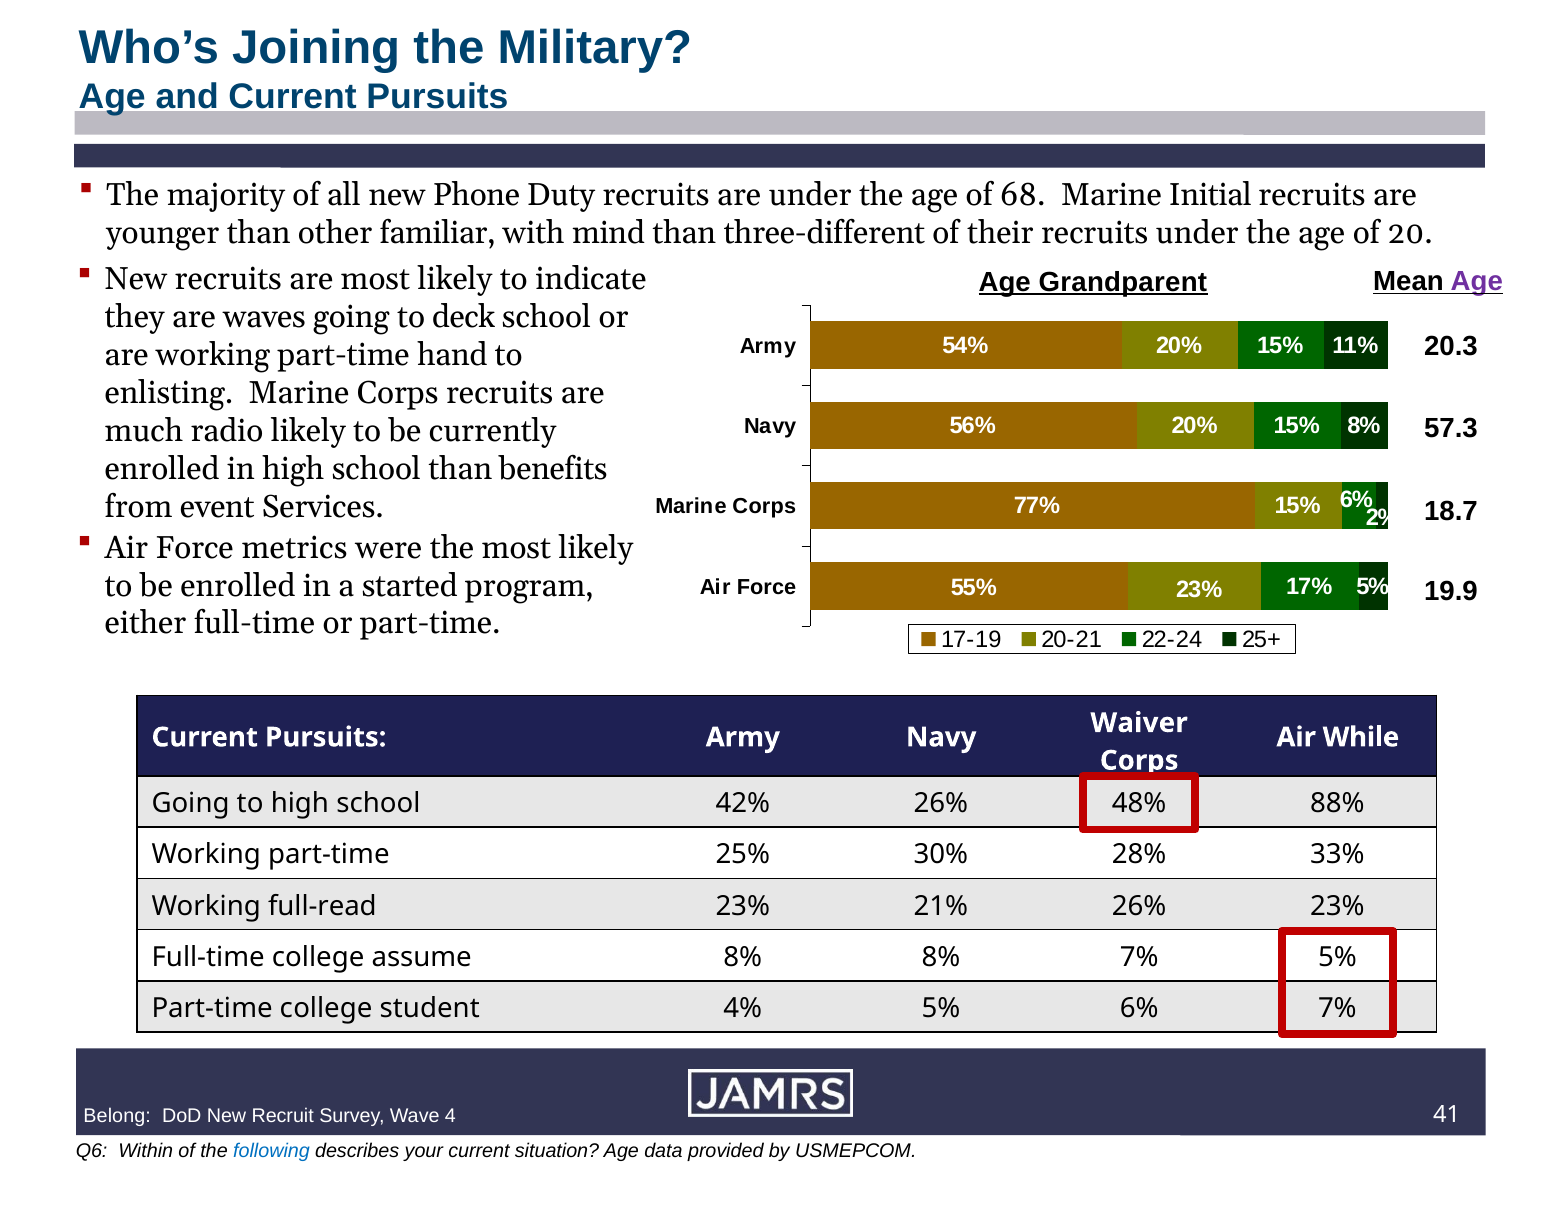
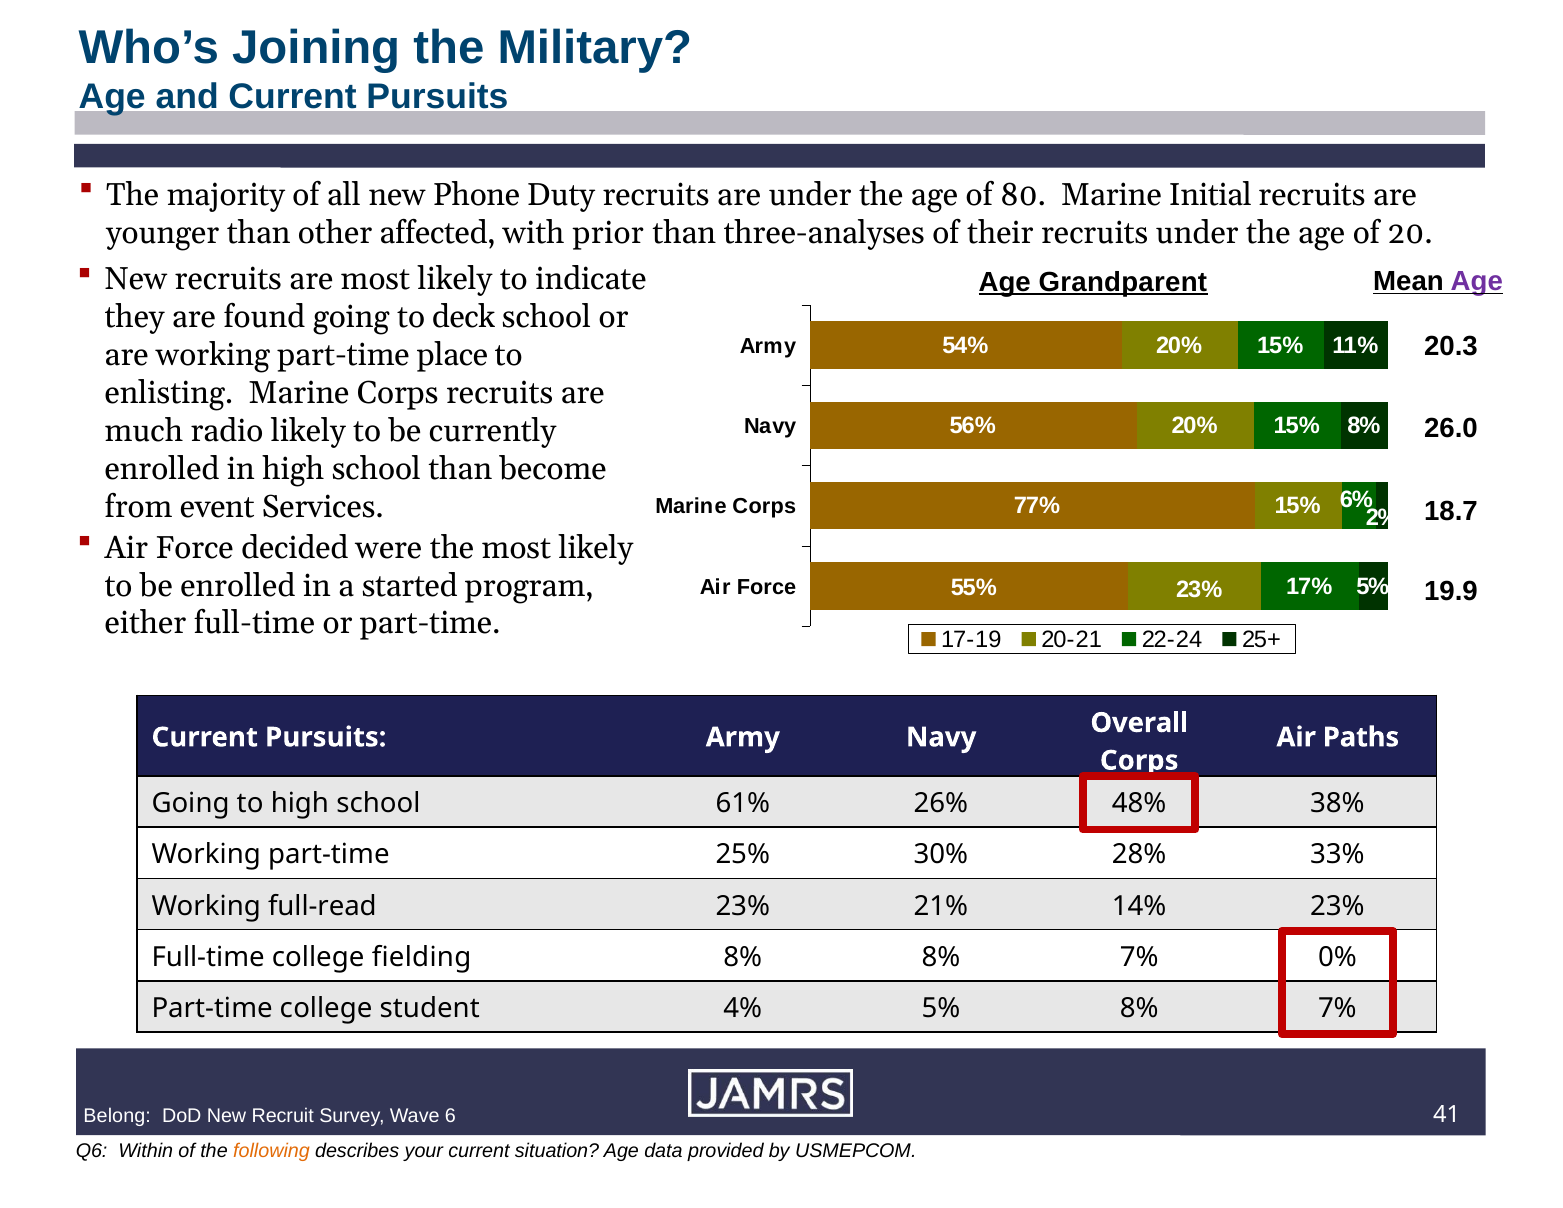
68: 68 -> 80 (1023, 195)
familiar: familiar -> affected (438, 233)
mind: mind -> prior (608, 233)
three-different: three-different -> three-analyses (824, 233)
waves: waves -> found (264, 317)
hand: hand -> place (452, 355)
57.3: 57.3 -> 26.0 (1451, 428)
benefits: benefits -> become (553, 469)
metrics: metrics -> decided (295, 548)
Waiver: Waiver -> Overall (1139, 723)
While: While -> Paths (1361, 737)
42%: 42% -> 61% (743, 803)
88%: 88% -> 38% (1337, 803)
21% 26%: 26% -> 14% (1139, 906)
assume: assume -> fielding (422, 957)
7% 5%: 5% -> 0% (1337, 957)
5% 6%: 6% -> 8% (1139, 1008)
4: 4 -> 6 (450, 1116)
following colour: blue -> orange (272, 1150)
